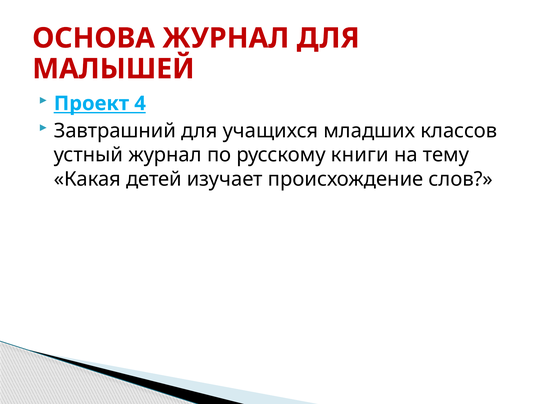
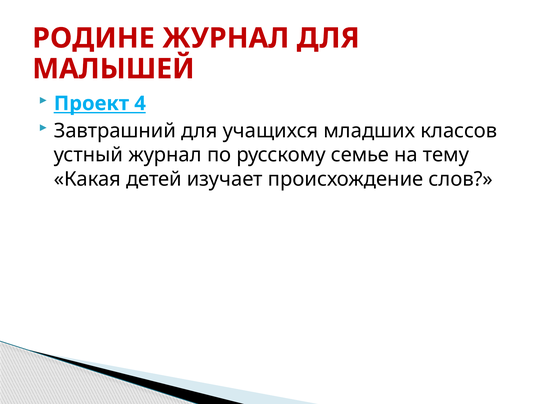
ОСНОВА: ОСНОВА -> РОДИНЕ (94, 38)
книги: книги -> семье (360, 155)
